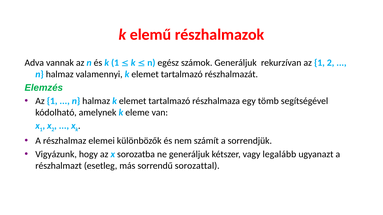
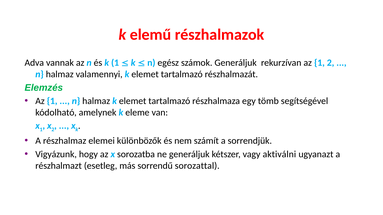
legalább: legalább -> aktiválni (279, 154)
